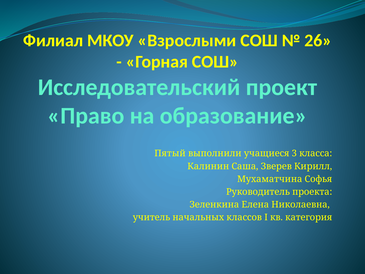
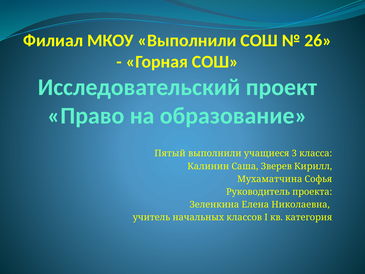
МКОУ Взрослыми: Взрослыми -> Выполнили (187, 40)
